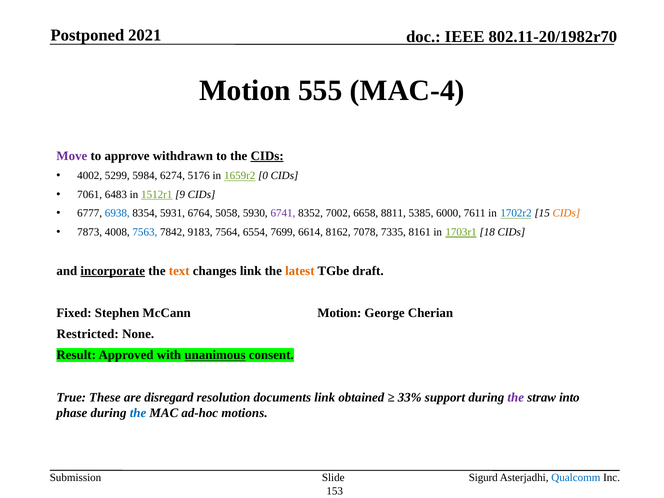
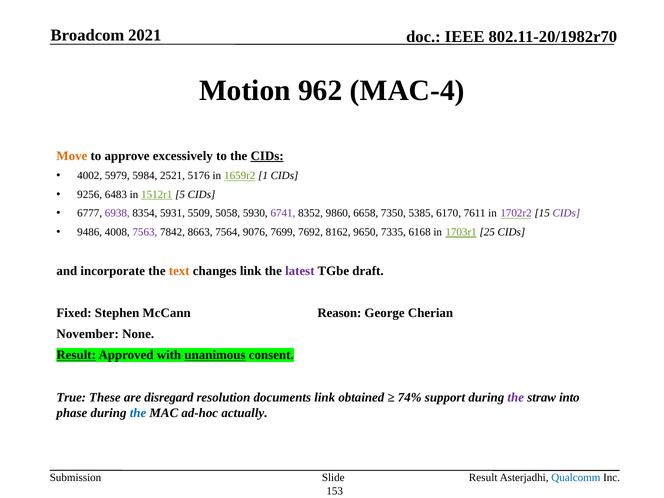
Postponed: Postponed -> Broadcom (87, 35)
555: 555 -> 962 (320, 91)
Move colour: purple -> orange (72, 156)
withdrawn: withdrawn -> excessively (183, 156)
5299: 5299 -> 5979 (117, 176)
6274: 6274 -> 2521 (173, 176)
0: 0 -> 1 (263, 176)
7061: 7061 -> 9256 (90, 194)
9: 9 -> 5 (180, 194)
6938 colour: blue -> purple (117, 213)
6764: 6764 -> 5509 (200, 213)
7002: 7002 -> 9860 (338, 213)
8811: 8811 -> 7350 (393, 213)
6000: 6000 -> 6170 (449, 213)
1702r2 colour: blue -> purple (516, 213)
CIDs colour: orange -> purple (566, 213)
7873: 7873 -> 9486 (90, 232)
7563 colour: blue -> purple (145, 232)
9183: 9183 -> 8663 (200, 232)
6554: 6554 -> 9076 (255, 232)
6614: 6614 -> 7692 (311, 232)
7078: 7078 -> 9650 (366, 232)
8161: 8161 -> 6168 (420, 232)
18: 18 -> 25 (487, 232)
incorporate underline: present -> none (113, 271)
latest colour: orange -> purple (300, 271)
McCann Motion: Motion -> Reason (339, 313)
Restricted: Restricted -> November (88, 334)
Result underline: none -> present (76, 355)
33%: 33% -> 74% (410, 397)
motions: motions -> actually (244, 413)
Sigurd: Sigurd -> Result (483, 478)
